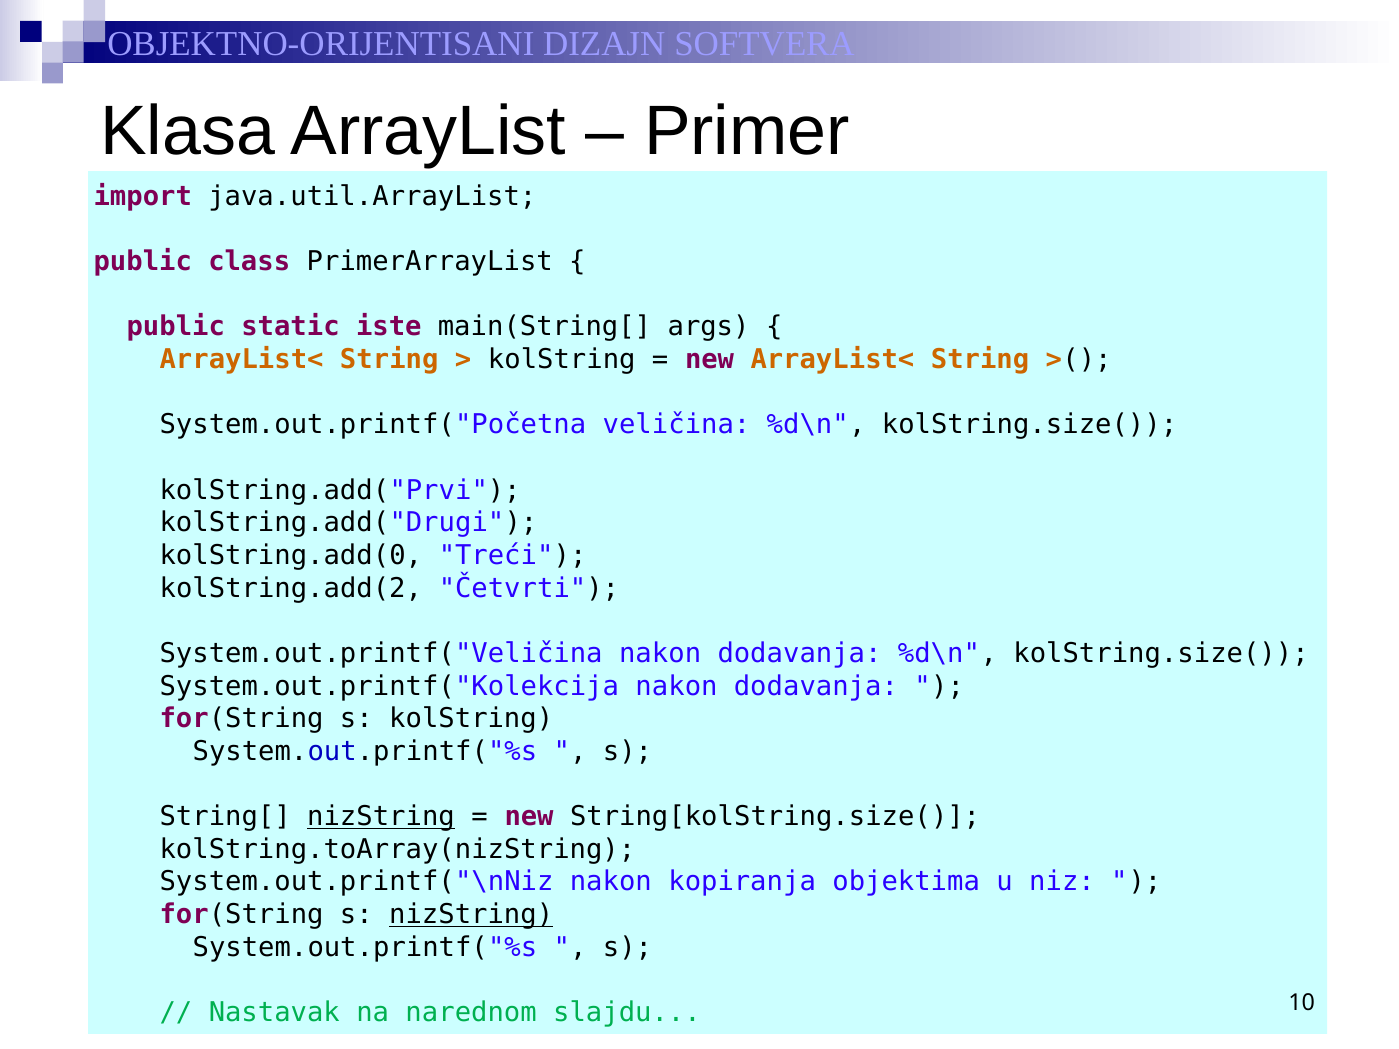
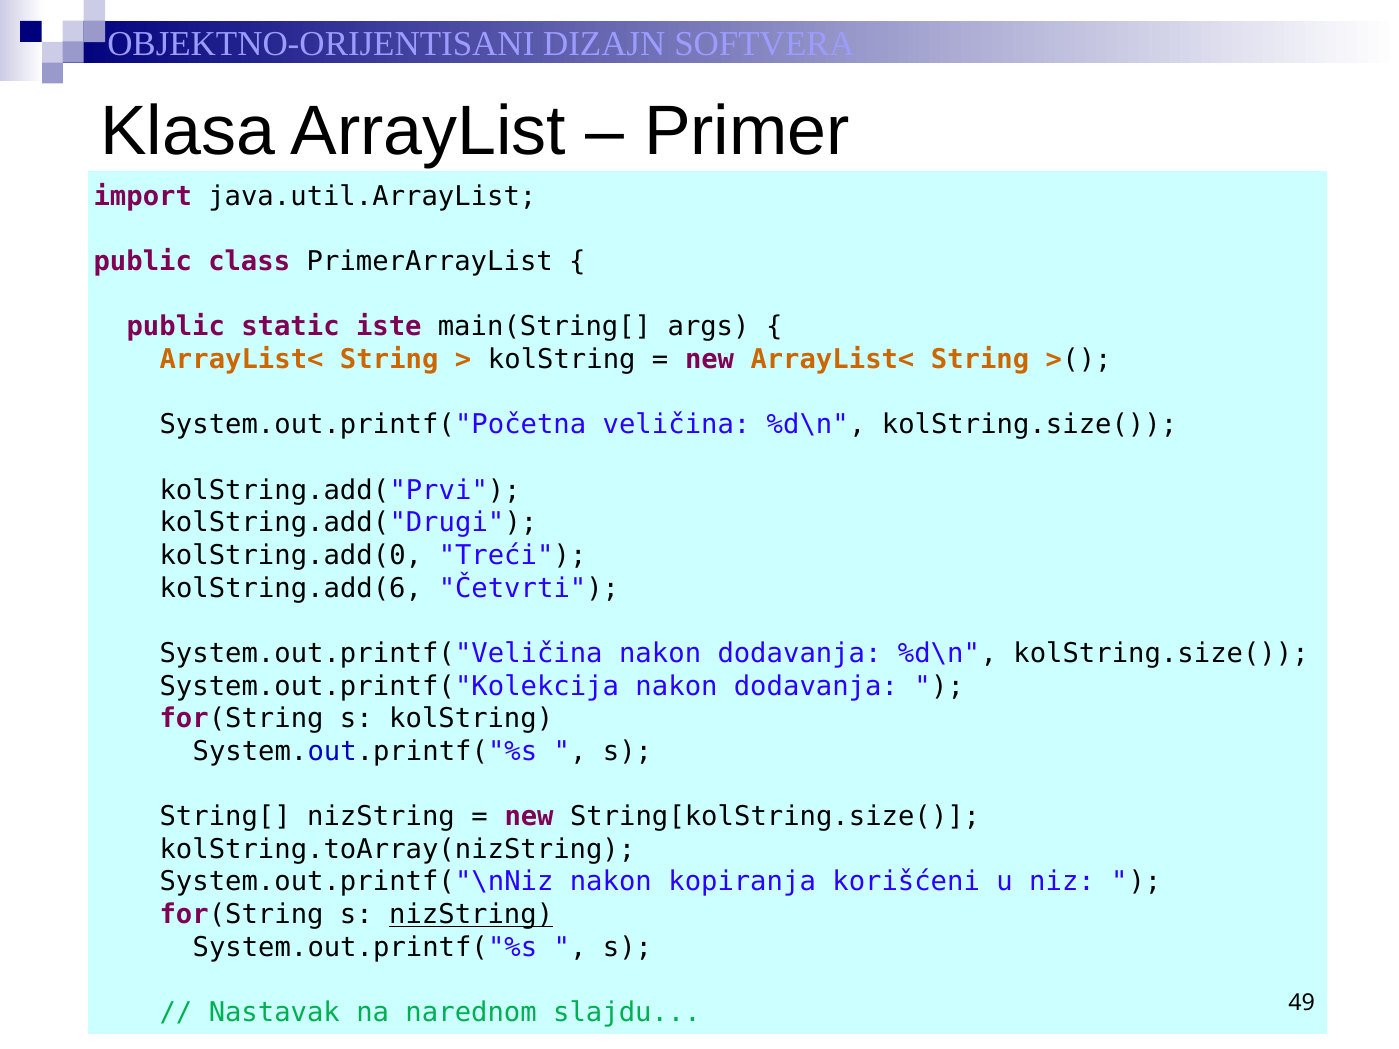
kolString.add(2: kolString.add(2 -> kolString.add(6 (291, 588)
nizString underline: present -> none (381, 817)
objektima: objektima -> korišćeni (906, 882)
10: 10 -> 49 (1302, 1003)
